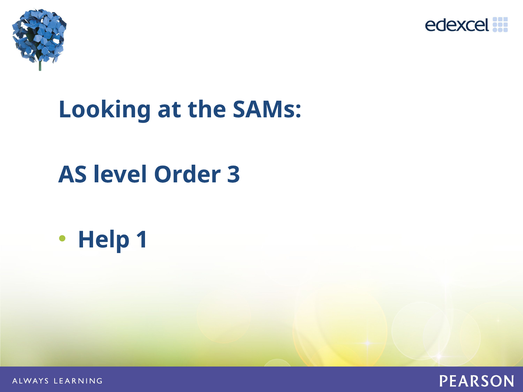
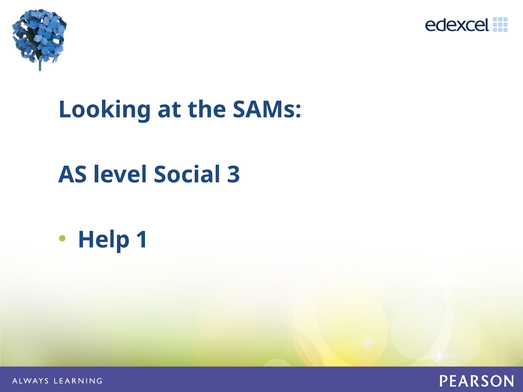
Order: Order -> Social (187, 175)
